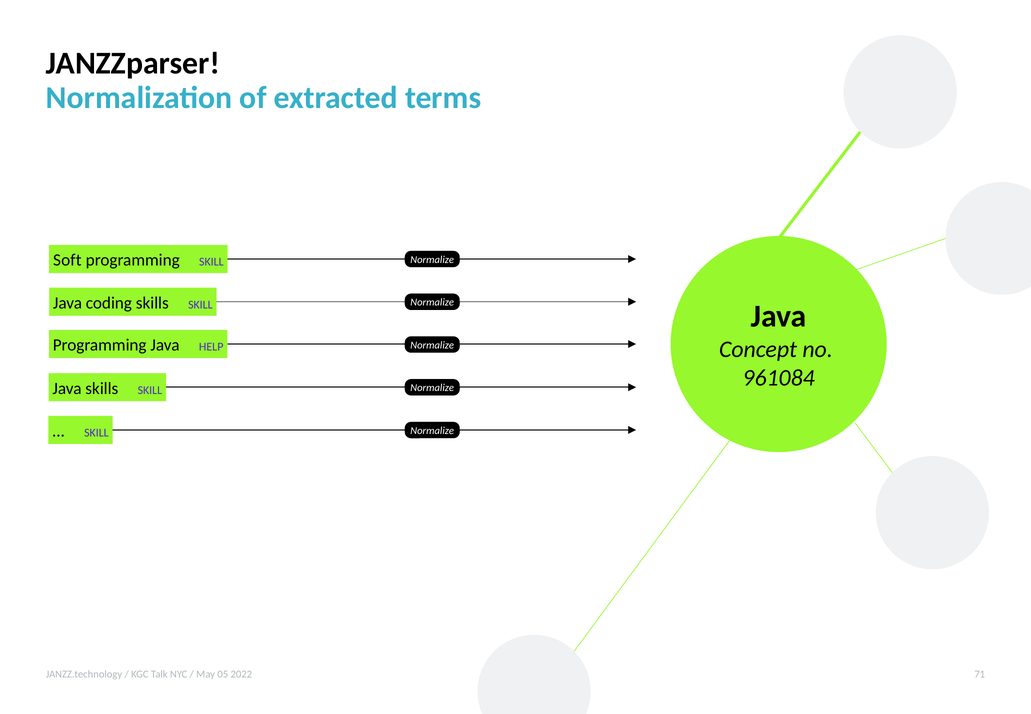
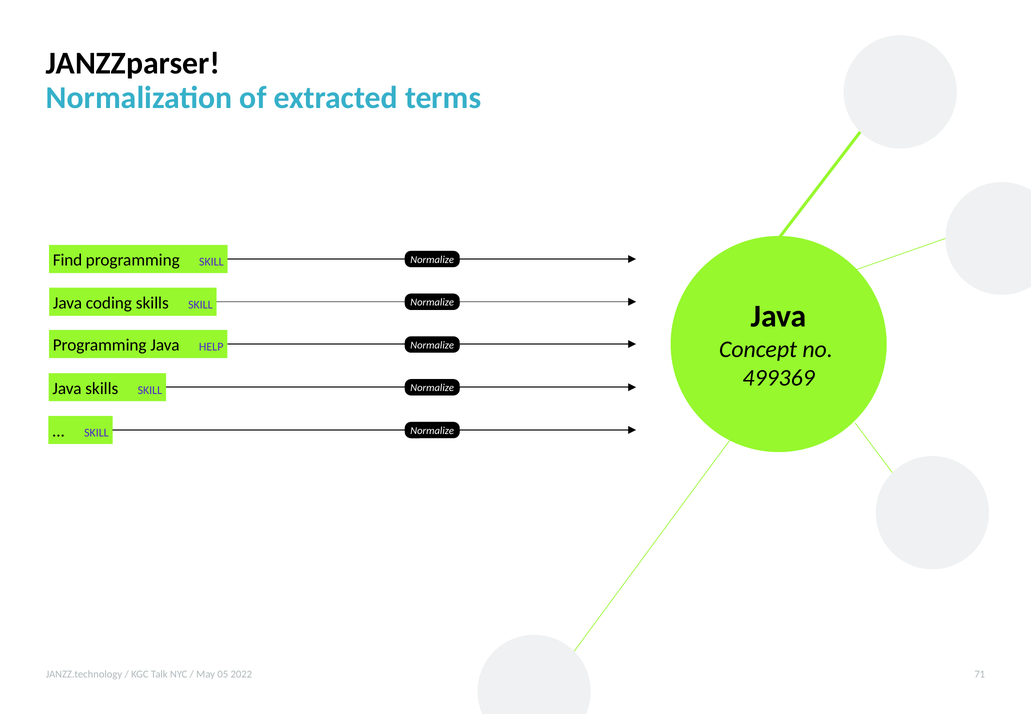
Soft: Soft -> Find (67, 260)
961084: 961084 -> 499369 (779, 378)
